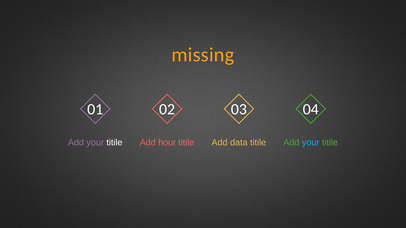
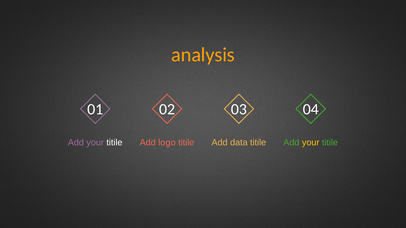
missing: missing -> analysis (203, 55)
hour: hour -> logo (167, 143)
your colour: light blue -> yellow (311, 143)
